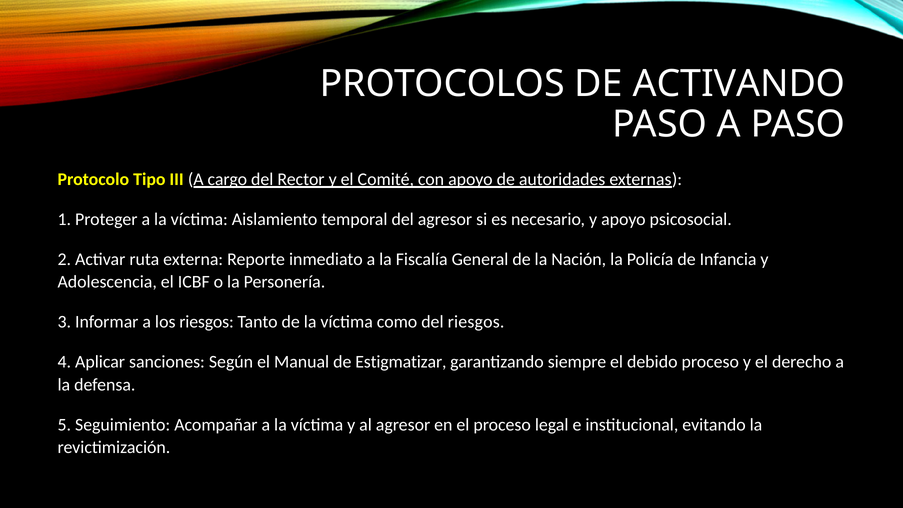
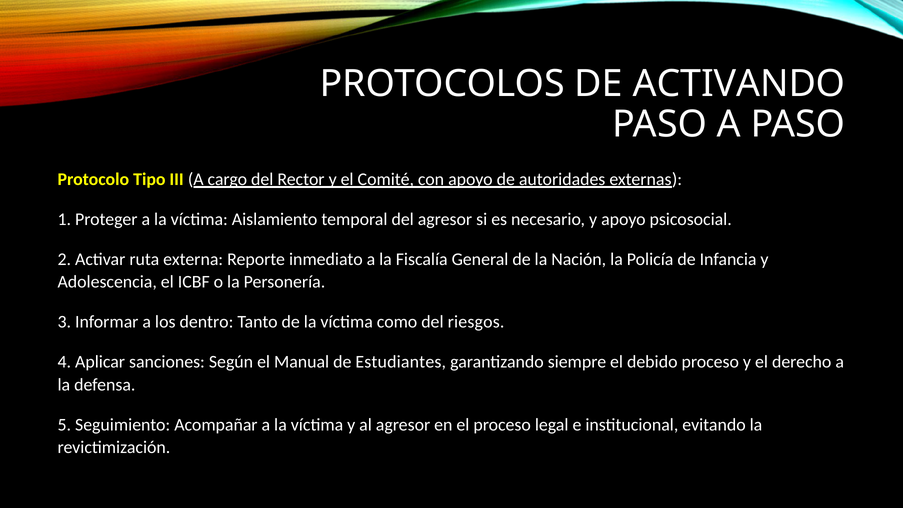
los riesgos: riesgos -> dentro (206, 322)
Estigmatizar: Estigmatizar -> Estudiantes (401, 362)
